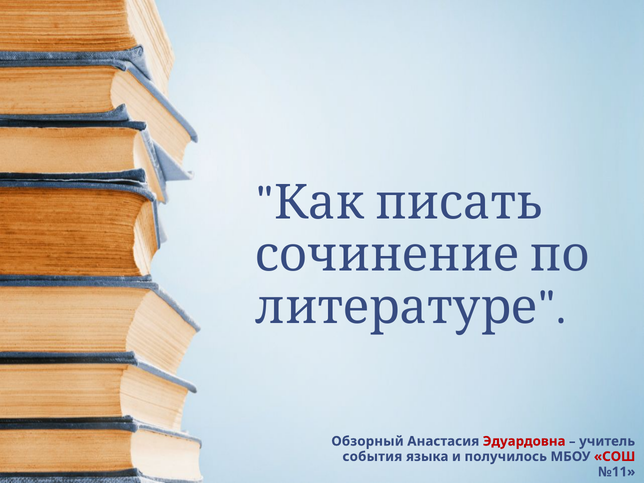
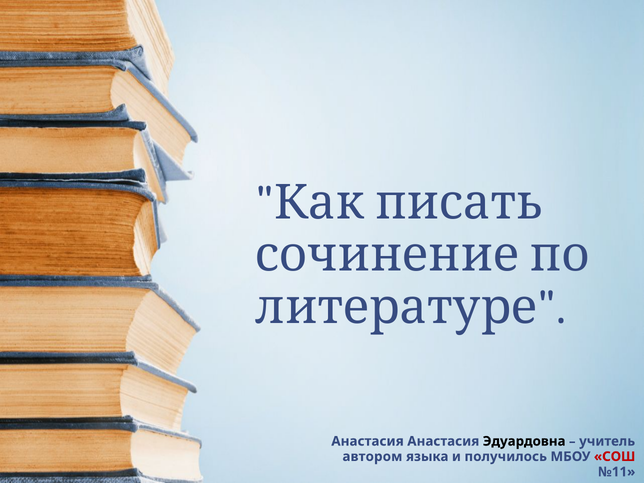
Обзорный: Обзорный -> Анастасия (368, 441)
Эдуардовна colour: red -> black (524, 441)
события: события -> автором (372, 457)
